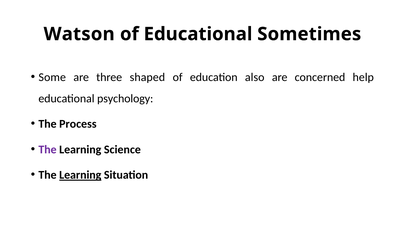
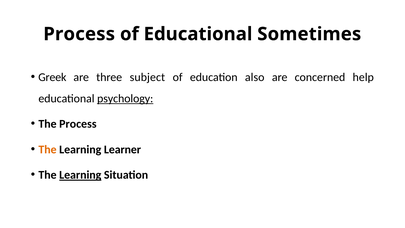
Watson: Watson -> Process (79, 34)
Some: Some -> Greek (52, 77)
shaped: shaped -> subject (147, 77)
psychology underline: none -> present (125, 98)
The colour: purple -> orange (48, 149)
Science: Science -> Learner (122, 149)
